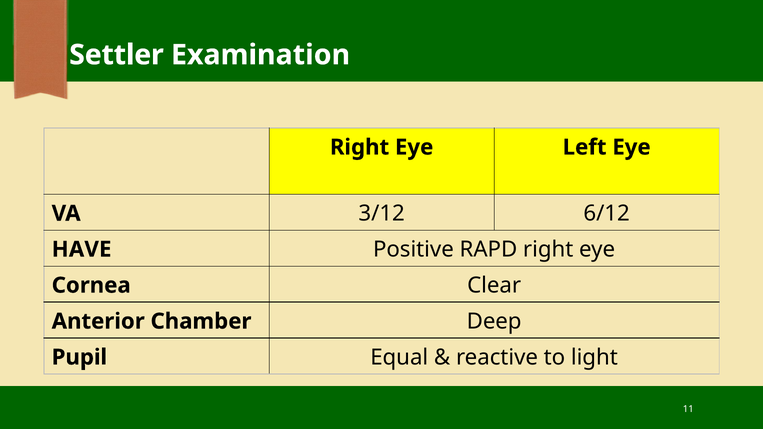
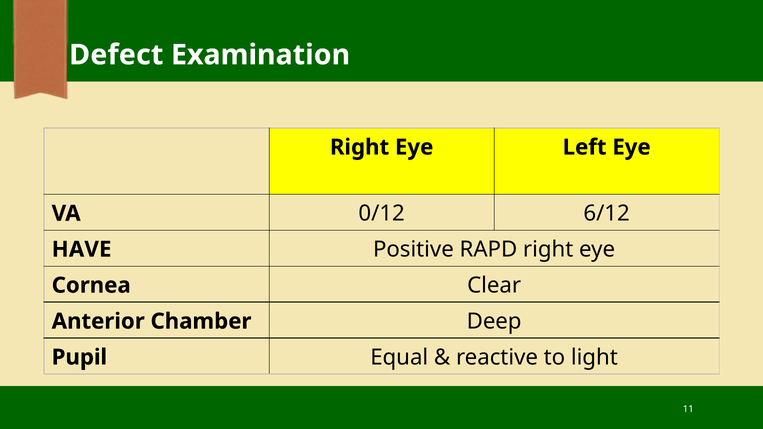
Settler: Settler -> Defect (116, 55)
3/12: 3/12 -> 0/12 (382, 214)
